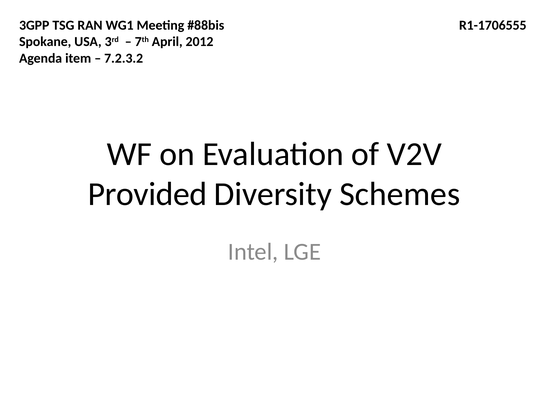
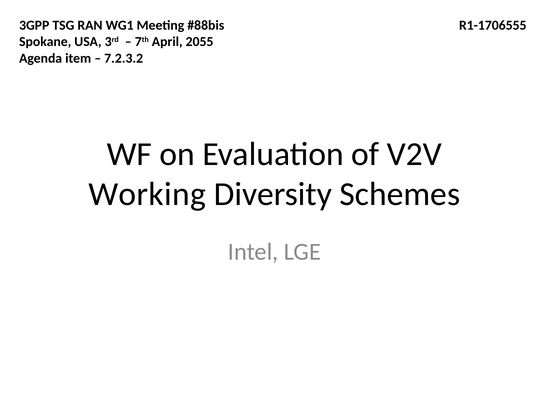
2012: 2012 -> 2055 (200, 42)
Provided: Provided -> Working (147, 195)
